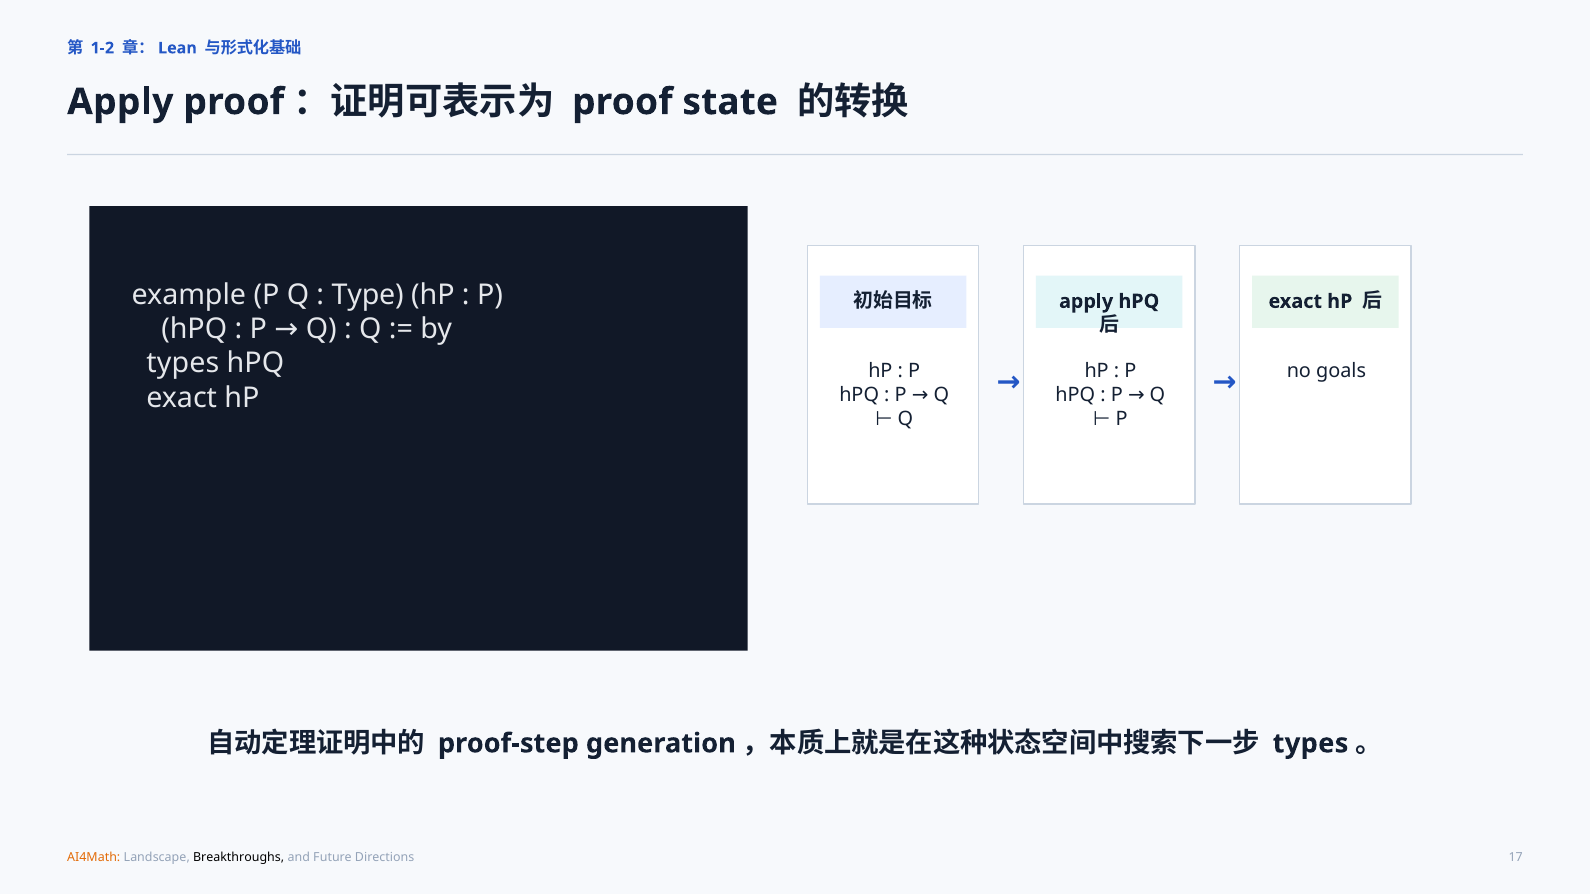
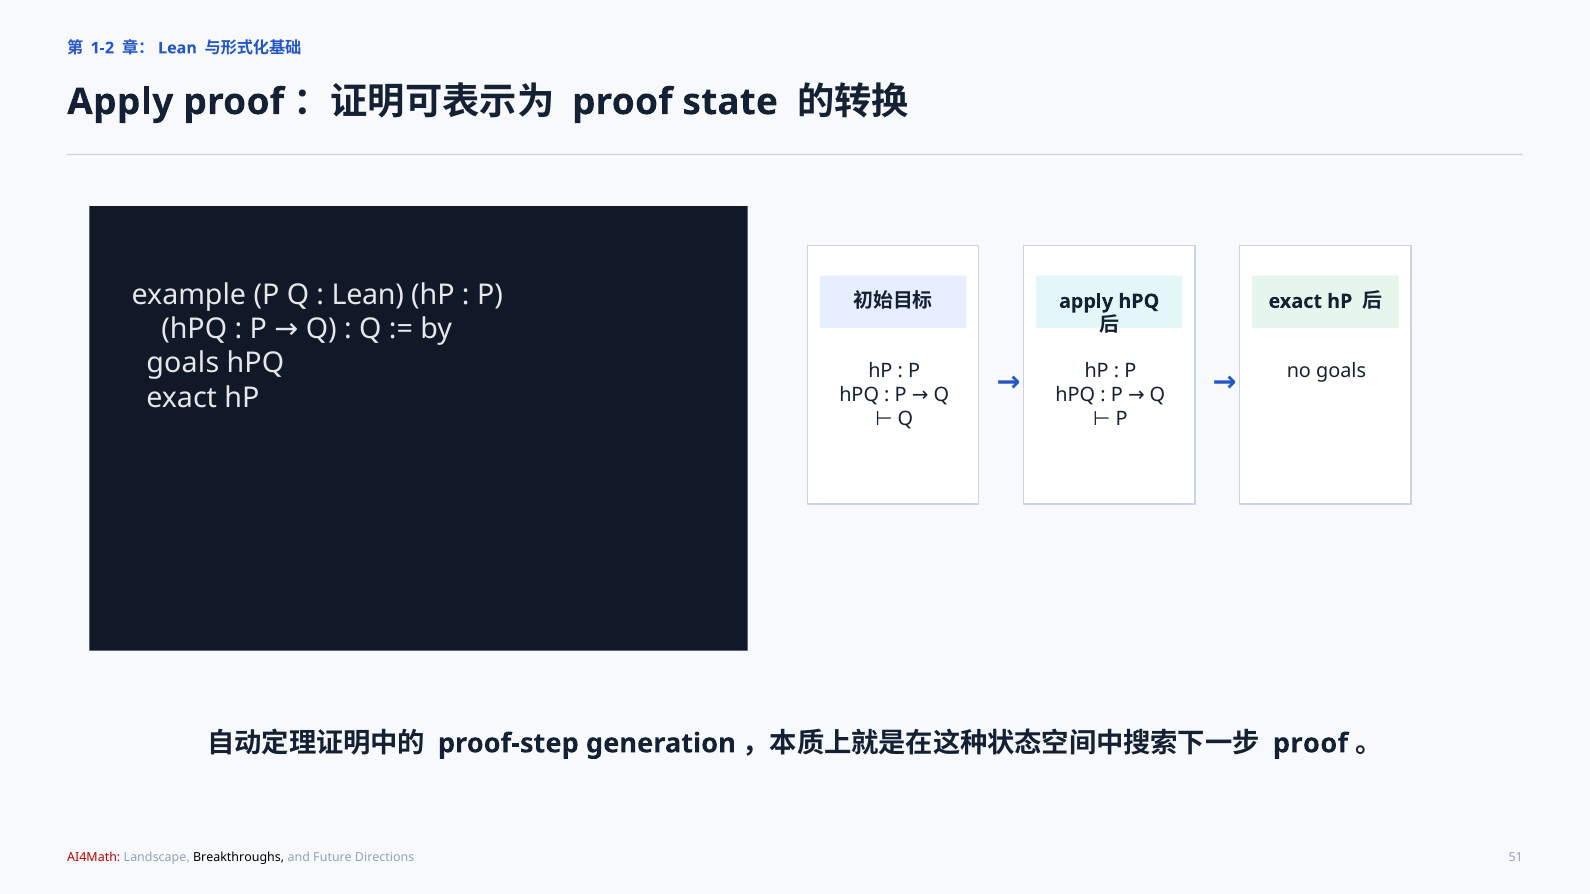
Type: Type -> Lean (368, 295)
types: types -> goals (183, 364)
types: types -> proof (1311, 744)
AI4Math colour: orange -> red (94, 858)
17: 17 -> 51 (1516, 858)
